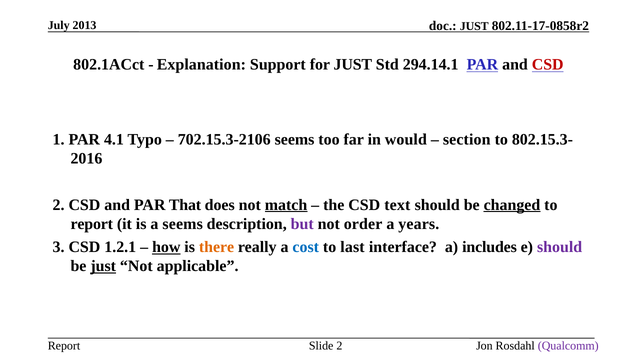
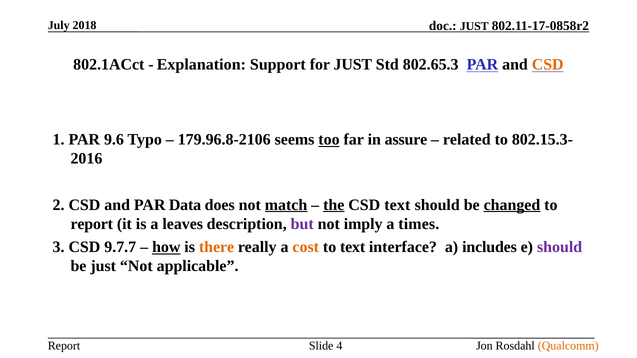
2013: 2013 -> 2018 (85, 25)
294.14.1: 294.14.1 -> 802.65.3 (431, 65)
CSD colour: red -> orange (548, 65)
4.1: 4.1 -> 9.6 (114, 140)
702.15.3-2106: 702.15.3-2106 -> 179.96.8-2106 (224, 140)
too underline: none -> present (329, 140)
would: would -> assure (406, 140)
section: section -> related (467, 140)
That: That -> Data (185, 205)
the underline: none -> present (334, 205)
a seems: seems -> leaves (183, 224)
order: order -> imply (363, 224)
years: years -> times (419, 224)
1.2.1: 1.2.1 -> 9.7.7 (120, 247)
cost colour: blue -> orange (306, 247)
to last: last -> text (353, 247)
just underline: present -> none (103, 266)
Slide 2: 2 -> 4 (339, 346)
Qualcomm colour: purple -> orange (568, 346)
